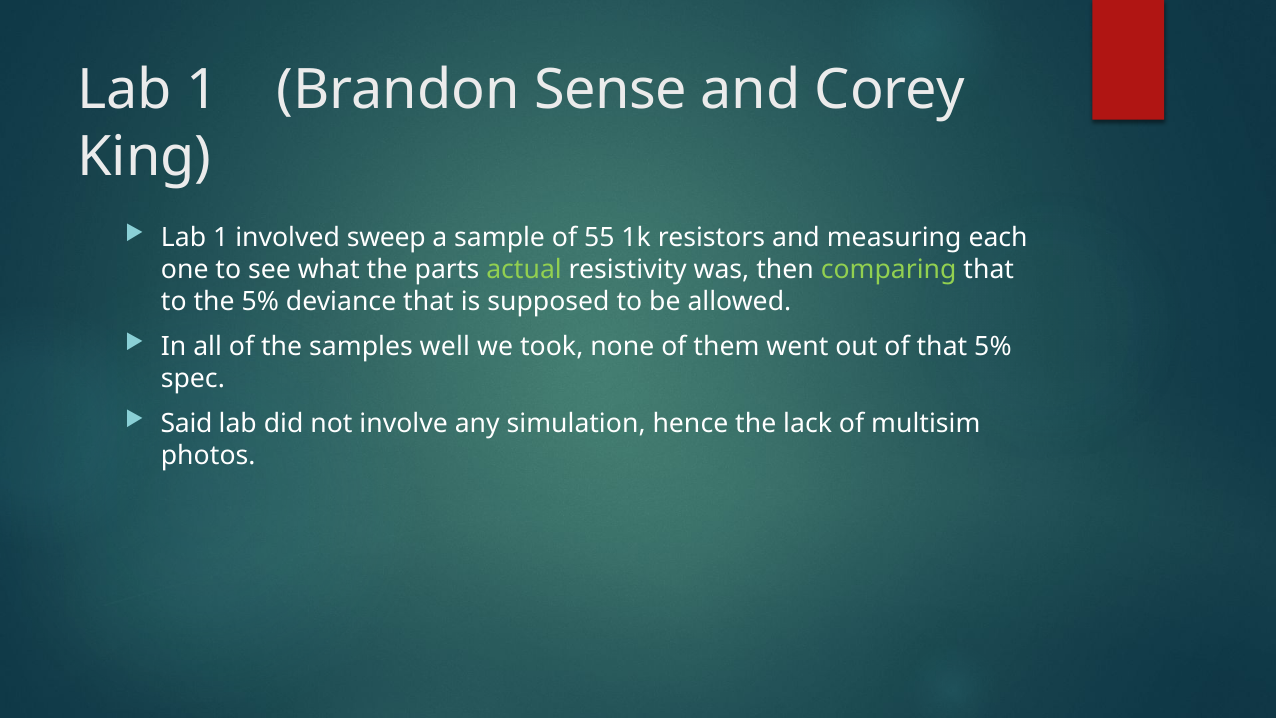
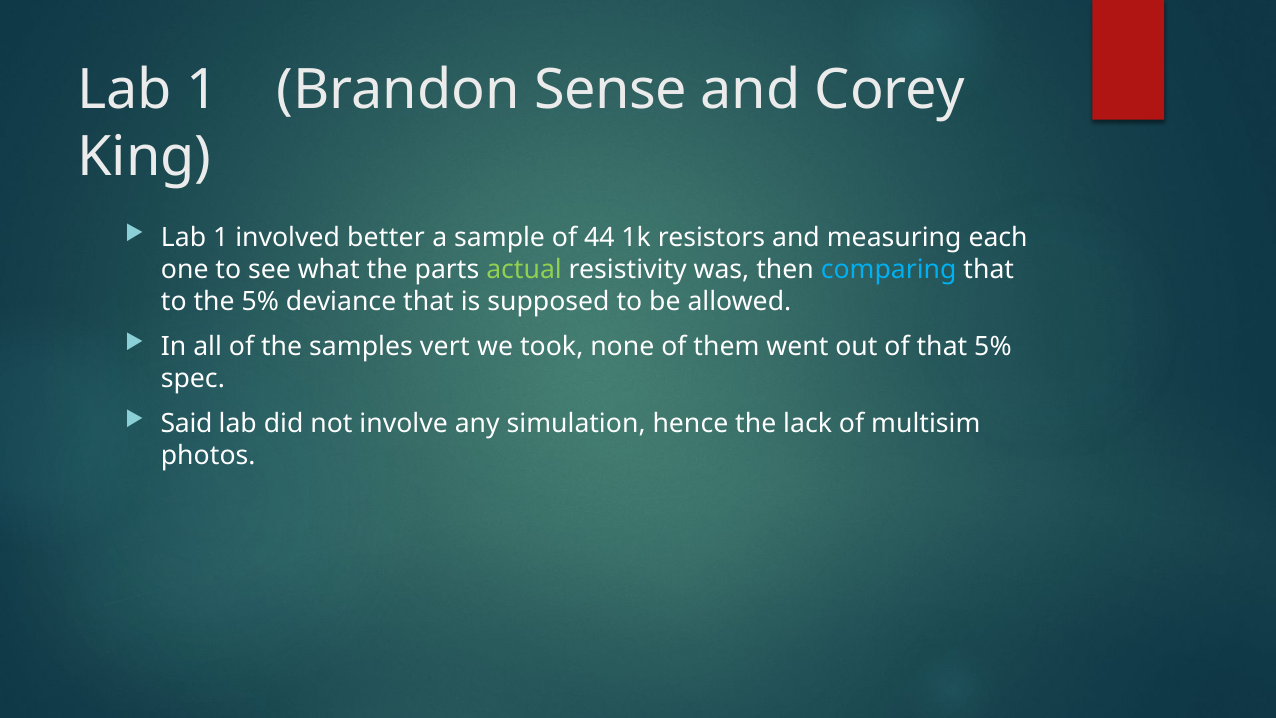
sweep: sweep -> better (386, 237)
55: 55 -> 44 (599, 237)
comparing colour: light green -> light blue (889, 269)
well: well -> vert (445, 347)
